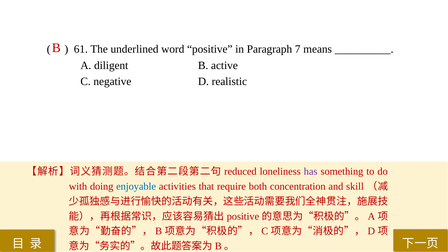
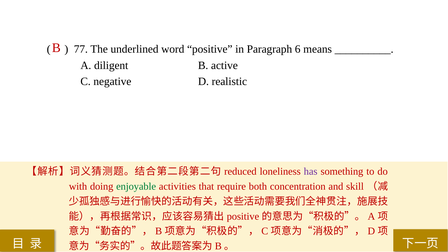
61: 61 -> 77 (81, 49)
7: 7 -> 6 (298, 49)
enjoyable colour: blue -> green (136, 186)
